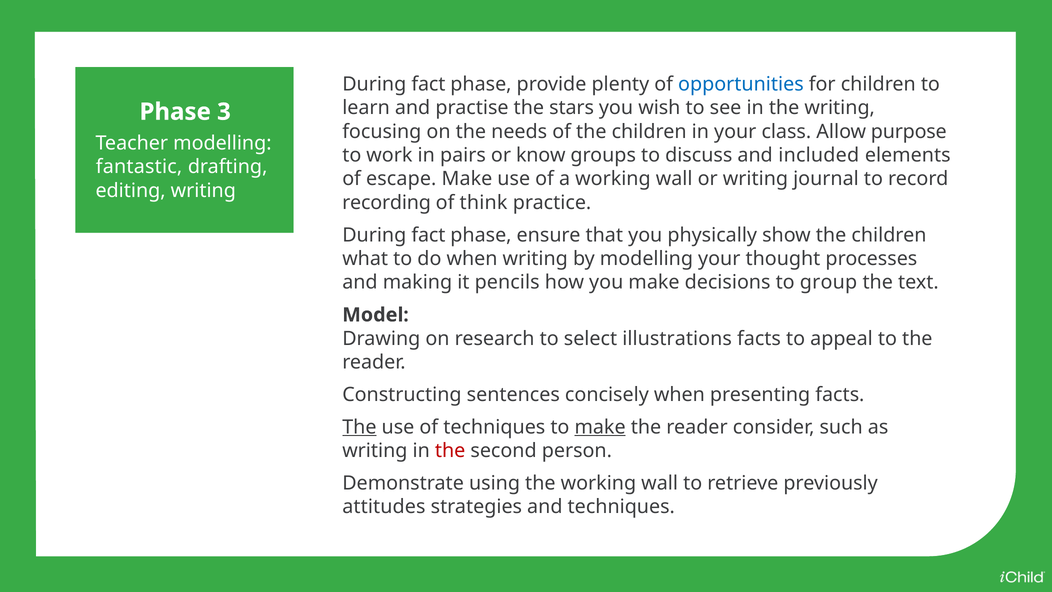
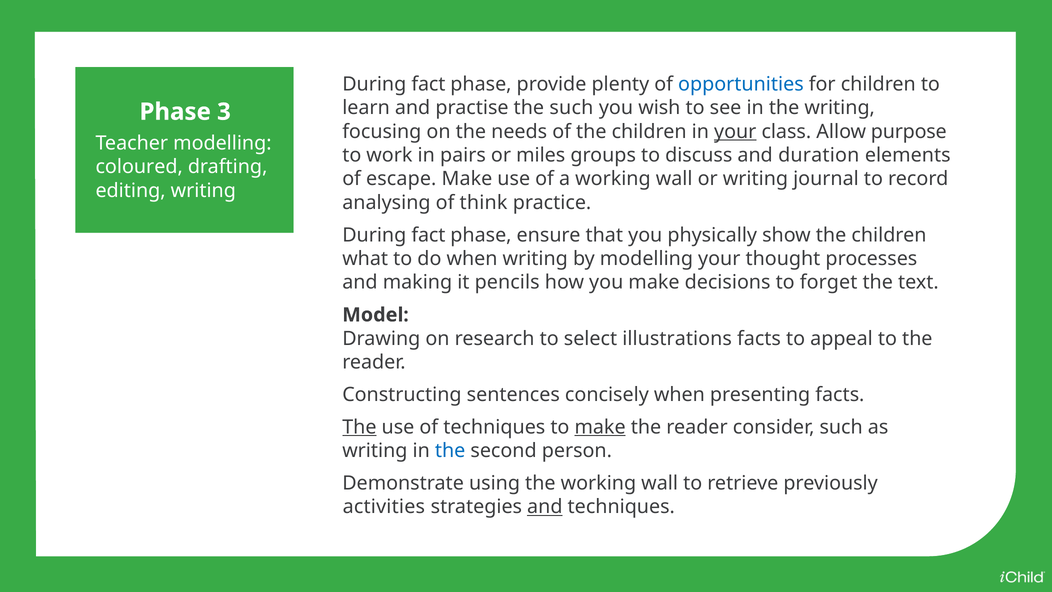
the stars: stars -> such (571, 108)
your underline: none -> present (735, 132)
know: know -> miles (541, 155)
included: included -> duration (819, 155)
fantastic: fantastic -> coloured (139, 167)
recording: recording -> analysing (386, 203)
group: group -> forget (829, 282)
the colour: red -> blue (450, 451)
attitudes: attitudes -> activities (384, 507)
and underline: none -> present (545, 507)
